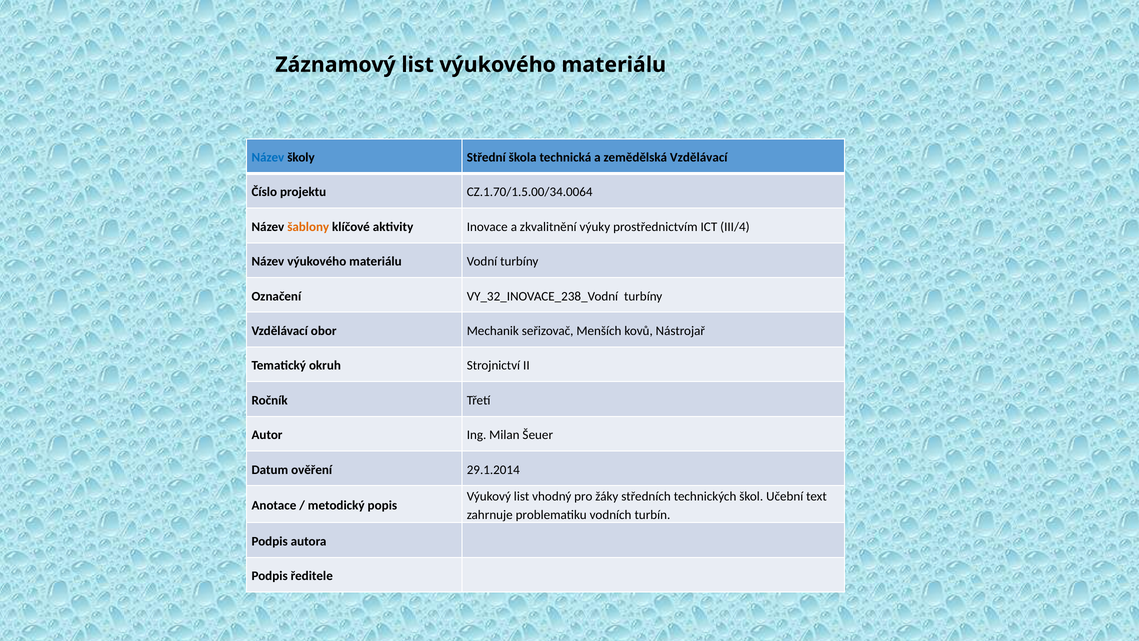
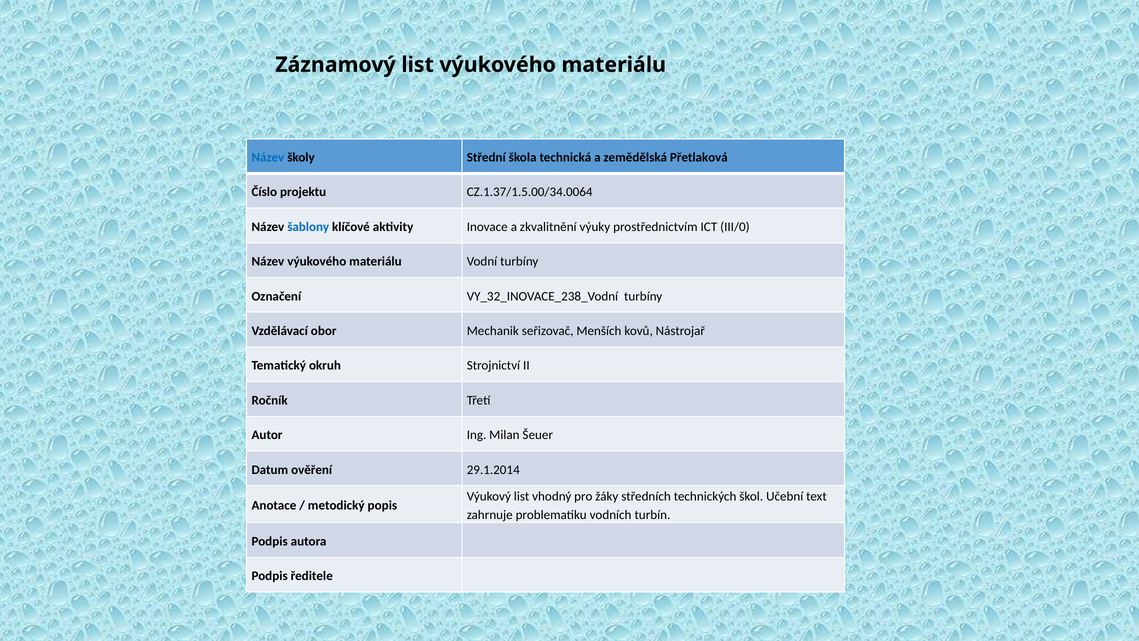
zemědělská Vzdělávací: Vzdělávací -> Přetlaková (699, 157)
CZ.1.70/1.5.00/34.0064: CZ.1.70/1.5.00/34.0064 -> CZ.1.37/1.5.00/34.0064 (530, 192)
šablony colour: orange -> blue (308, 227)
III/4: III/4 -> III/0 (735, 227)
